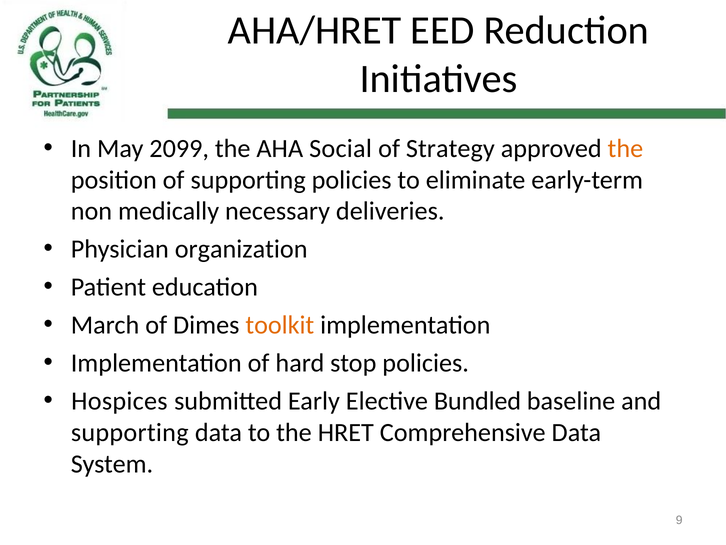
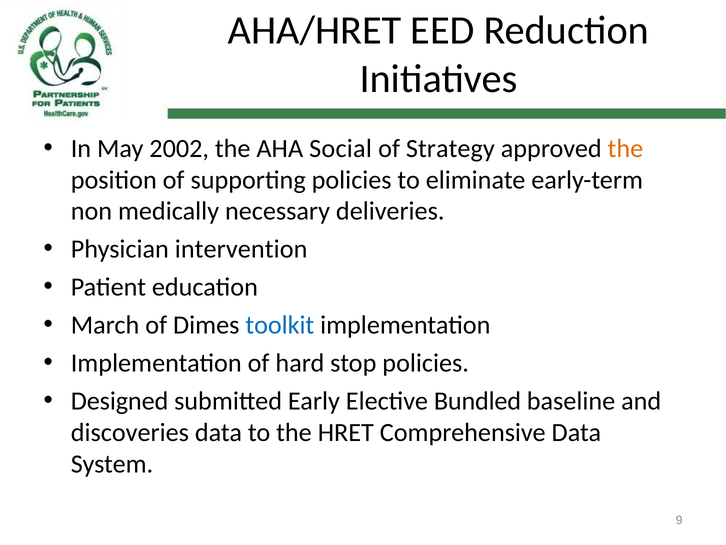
2099: 2099 -> 2002 (179, 148)
organization: organization -> intervention (241, 249)
toolkit colour: orange -> blue (280, 325)
Hospices: Hospices -> Designed (120, 401)
supporting: supporting -> discoveries (130, 432)
